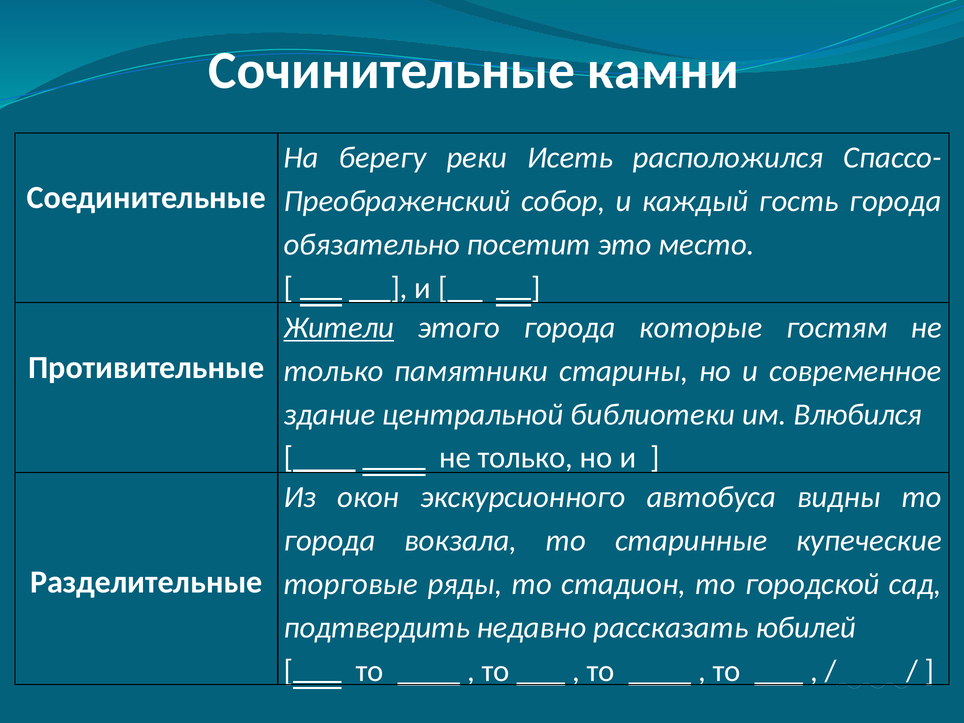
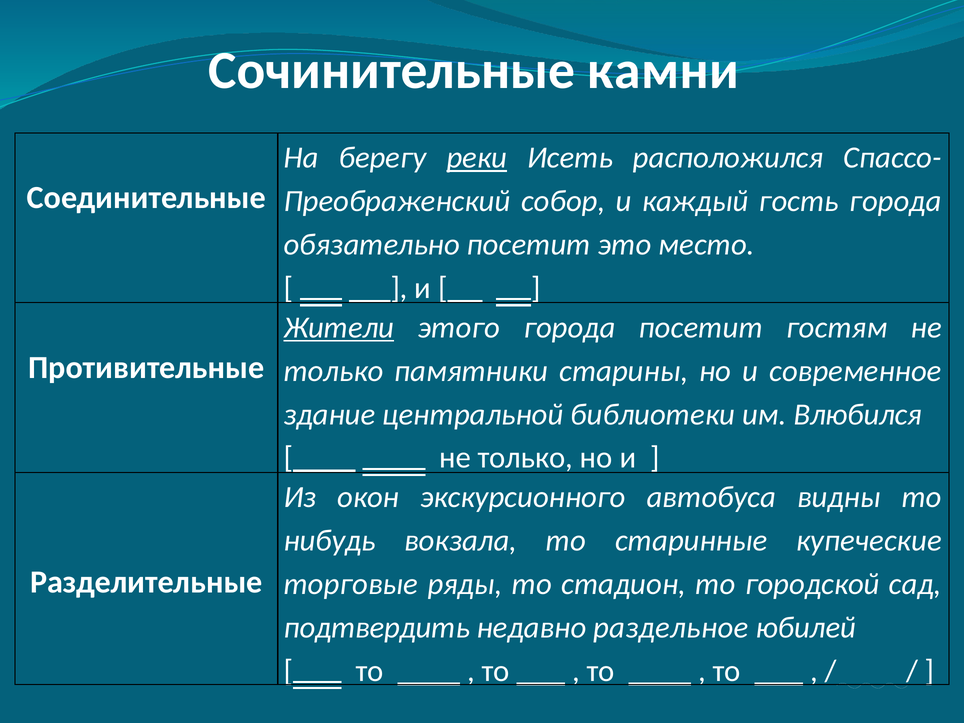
реки underline: none -> present (477, 158)
города которые: которые -> посетит (701, 328)
города: города -> нибудь (330, 541)
рассказать: рассказать -> раздельное (671, 628)
